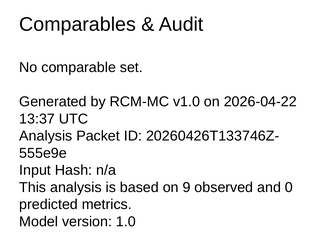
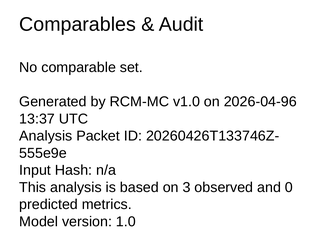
2026-04-22: 2026-04-22 -> 2026-04-96 (260, 102)
9: 9 -> 3 (187, 187)
